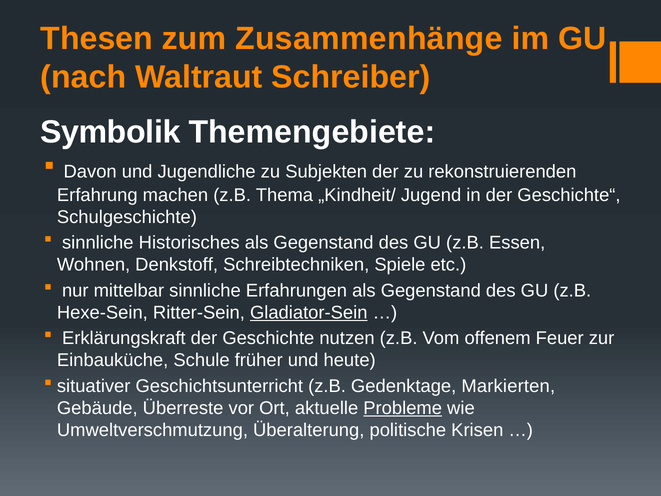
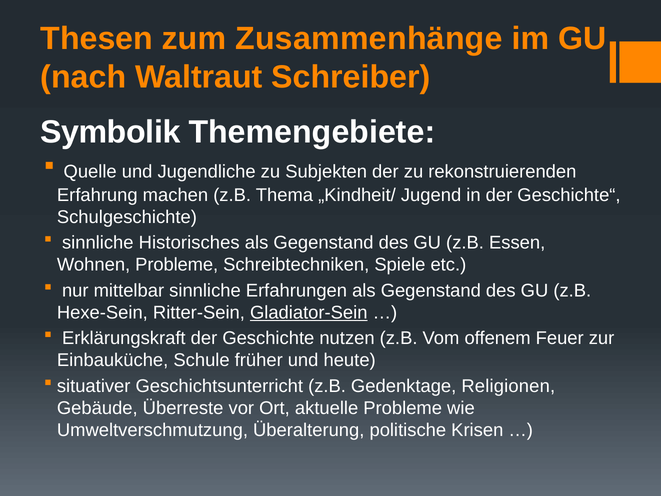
Davon: Davon -> Quelle (90, 172)
Wohnen Denkstoff: Denkstoff -> Probleme (177, 265)
Markierten: Markierten -> Religionen (508, 386)
Probleme underline: present -> none (403, 408)
